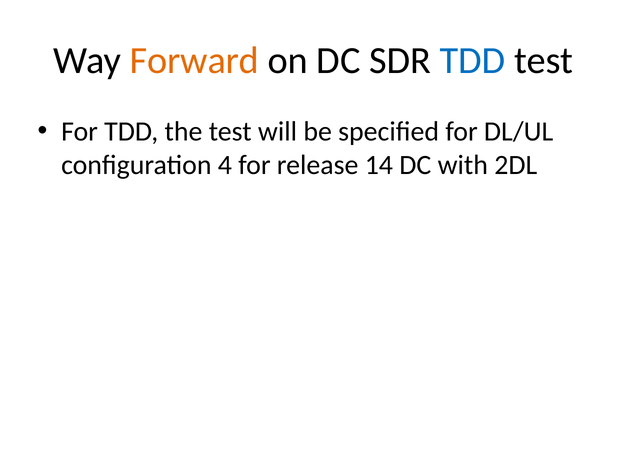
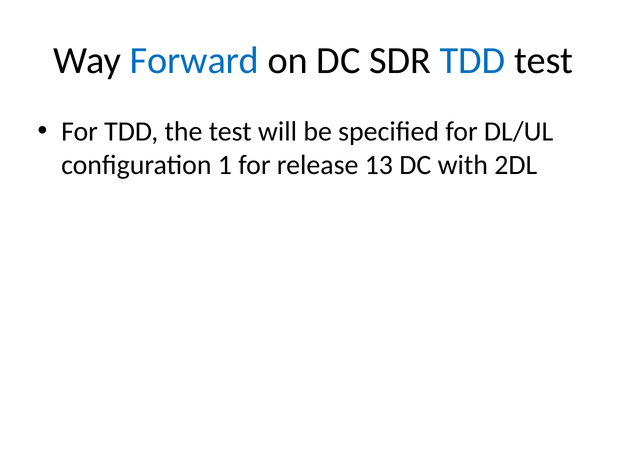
Forward colour: orange -> blue (194, 61)
4: 4 -> 1 (225, 165)
14: 14 -> 13 (379, 165)
